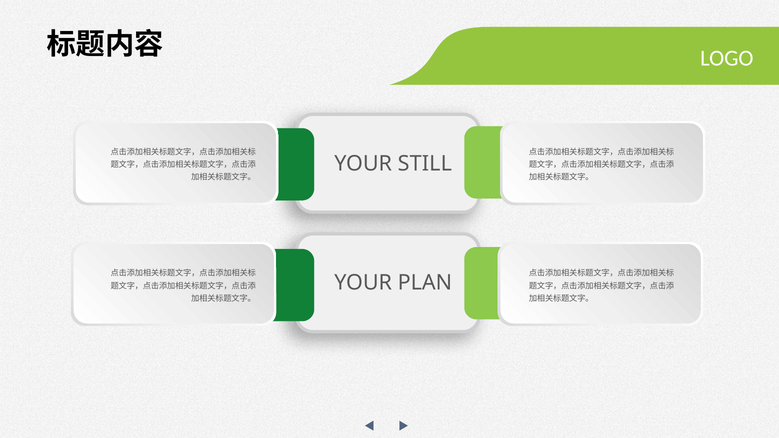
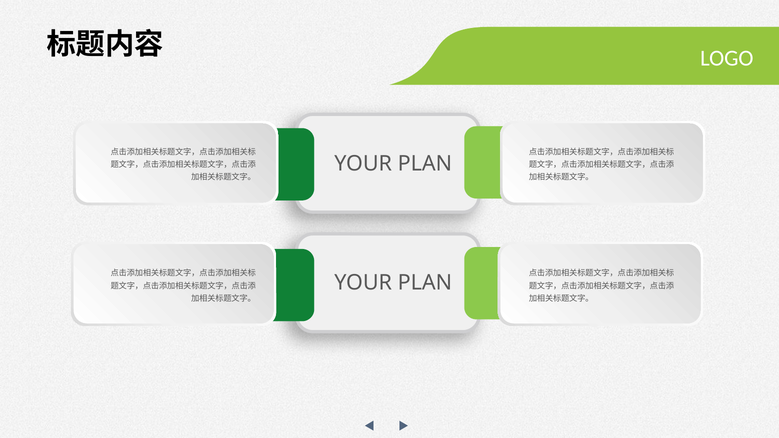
STILL: STILL -> PLAN (425, 164)
